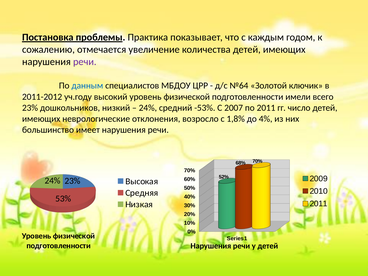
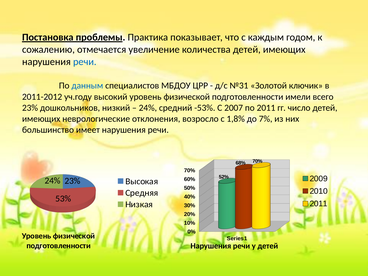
речи colour: purple -> blue (85, 62)
№64: №64 -> №31 (239, 86)
4%: 4% -> 7% (266, 119)
